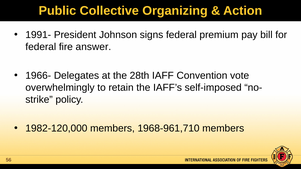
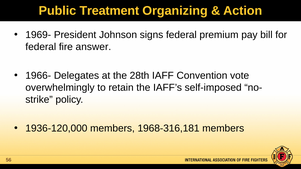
Collective: Collective -> Treatment (109, 11)
1991-: 1991- -> 1969- (38, 35)
1982-120,000: 1982-120,000 -> 1936-120,000 (56, 129)
1968-961,710: 1968-961,710 -> 1968-316,181 (169, 129)
